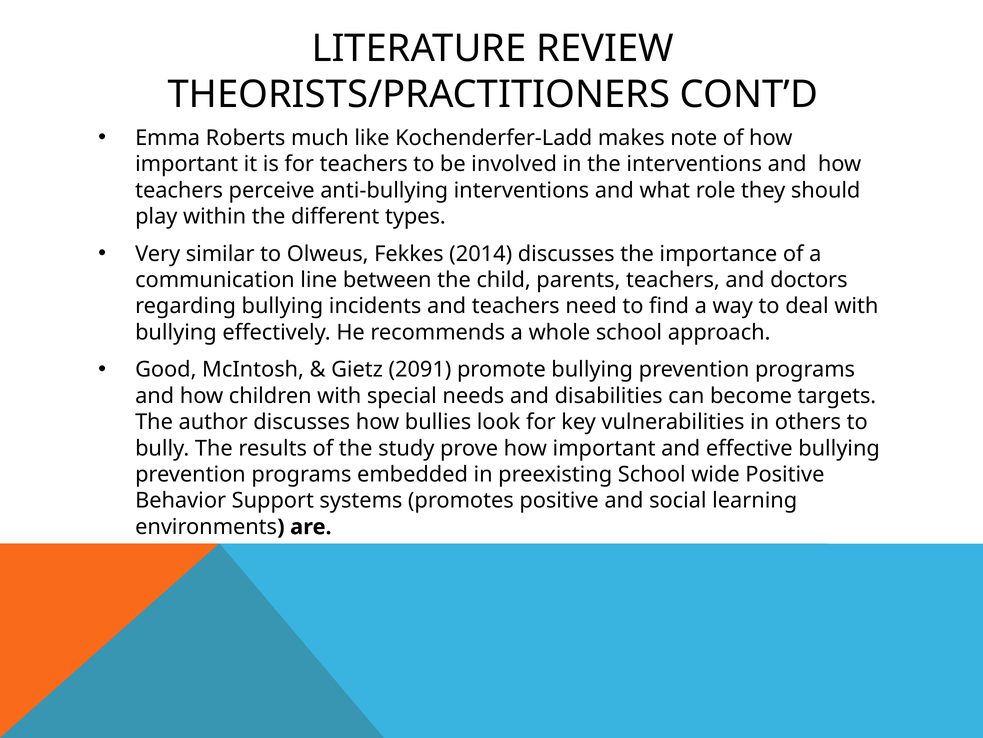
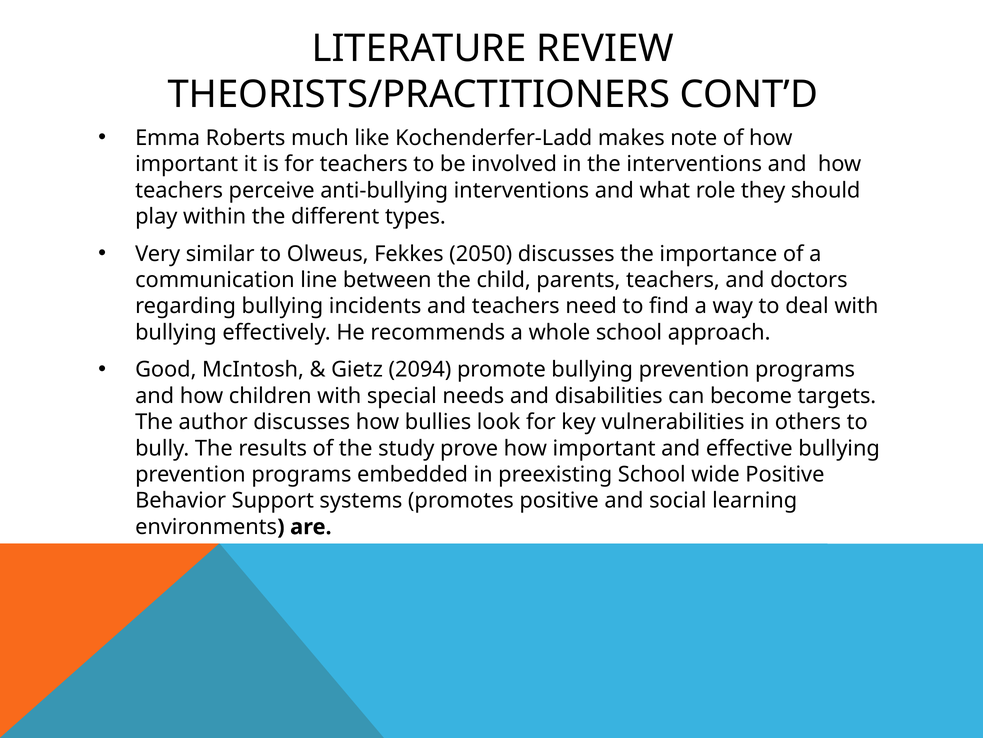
2014: 2014 -> 2050 (481, 254)
2091: 2091 -> 2094 (420, 369)
